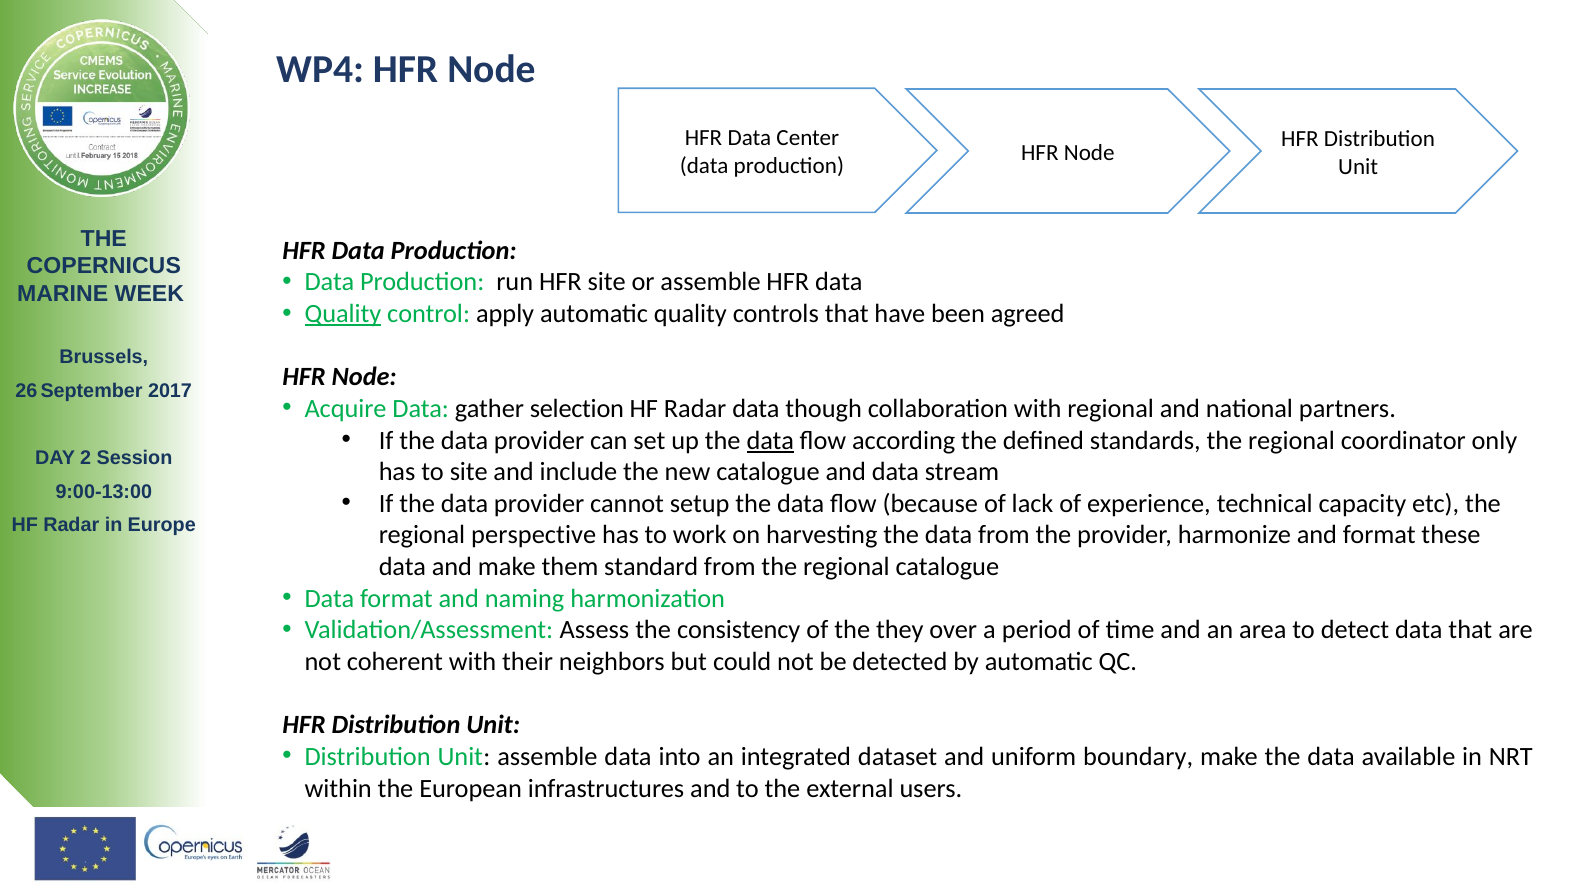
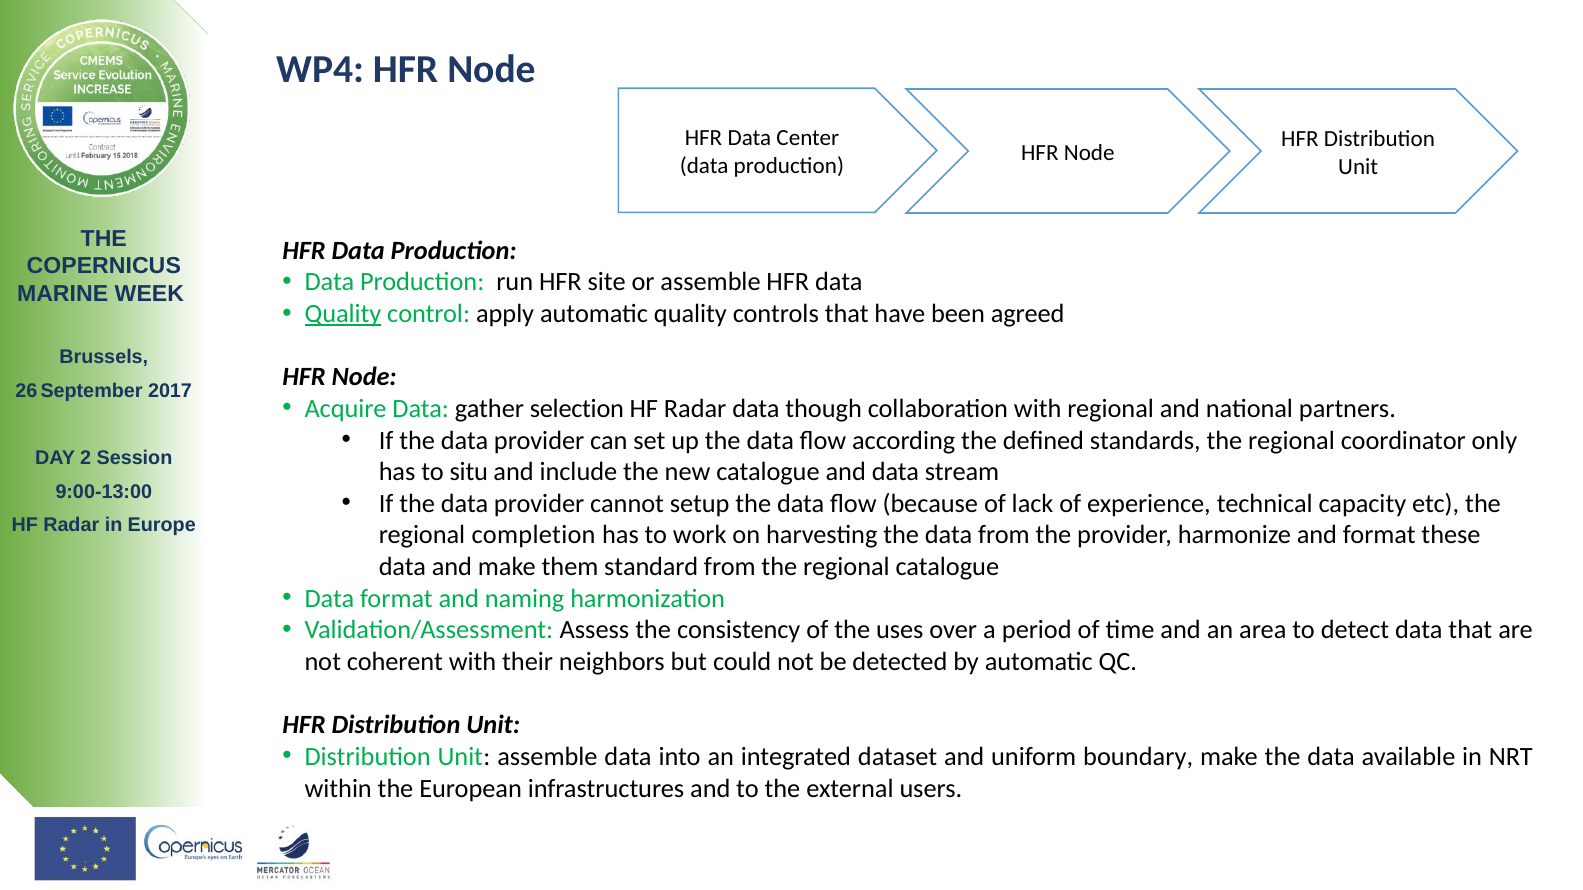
data underline: present -> none (770, 441)
to site: site -> situ (469, 472)
perspective: perspective -> completion (534, 536)
they: they -> uses (900, 630)
